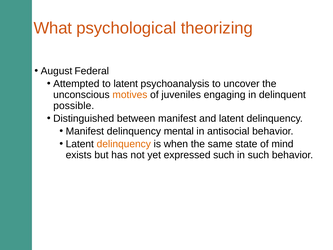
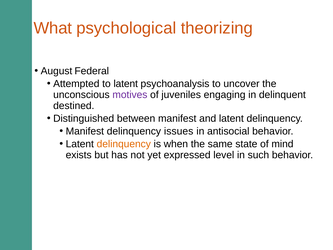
motives colour: orange -> purple (130, 95)
possible: possible -> destined (74, 106)
mental: mental -> issues (179, 131)
expressed such: such -> level (224, 155)
